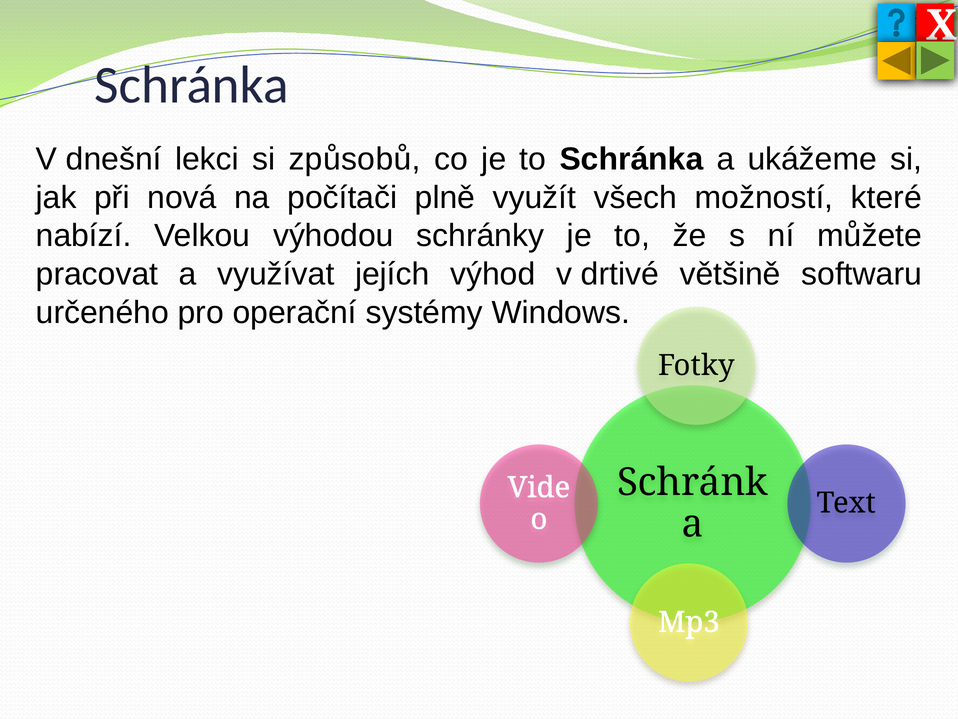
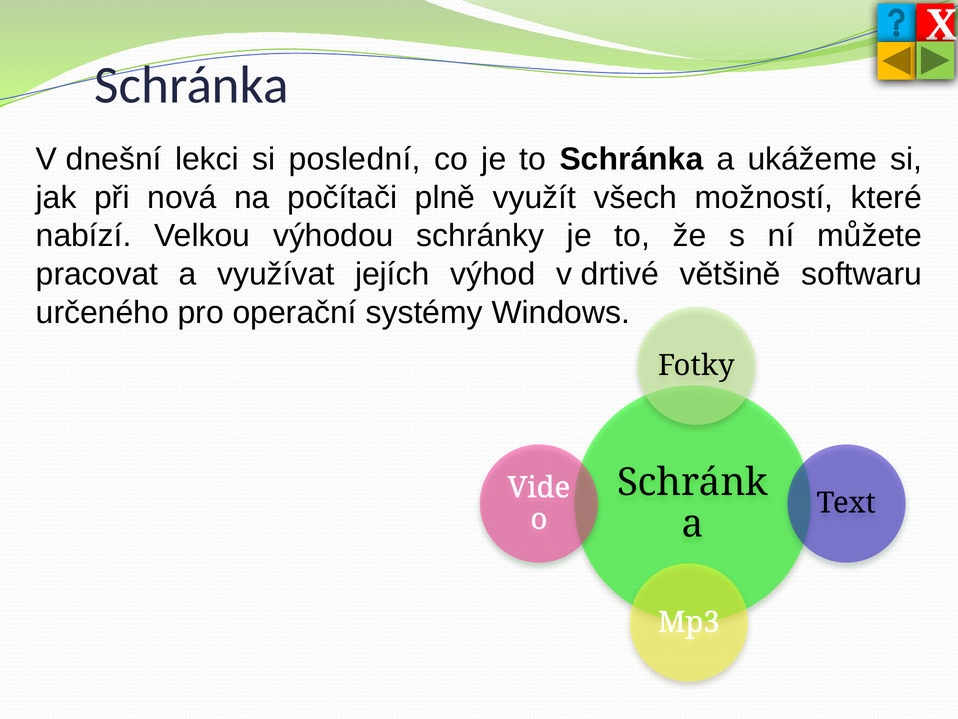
způsobů: způsobů -> poslední (355, 159)
